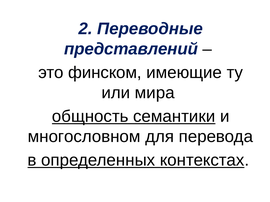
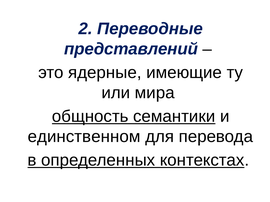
финском: финском -> ядерные (105, 73)
многословном: многословном -> единственном (84, 137)
